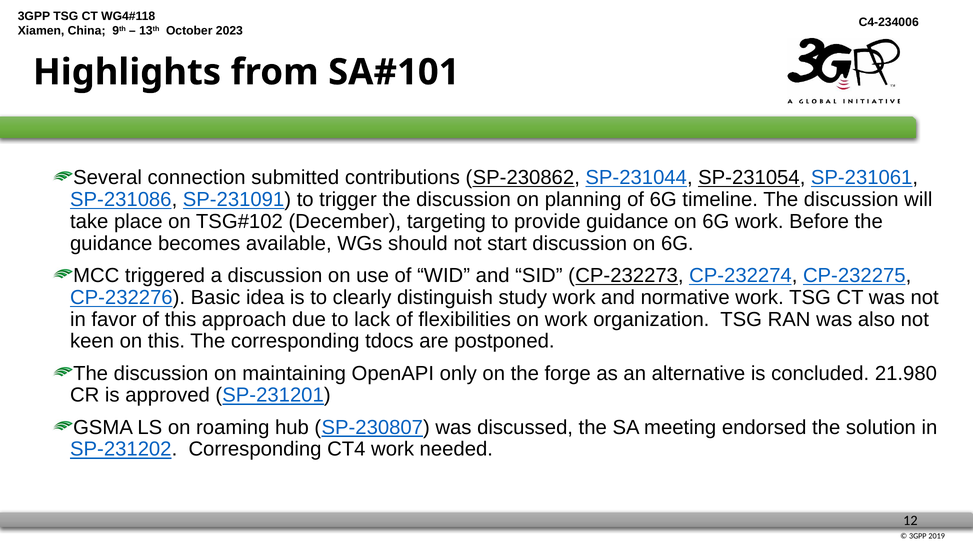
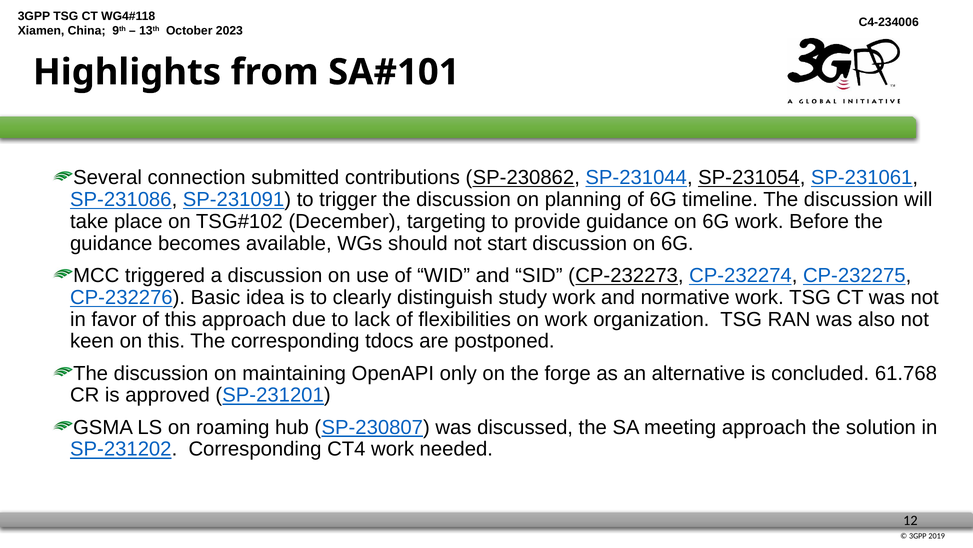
21.980: 21.980 -> 61.768 (906, 373)
meeting endorsed: endorsed -> approach (764, 427)
